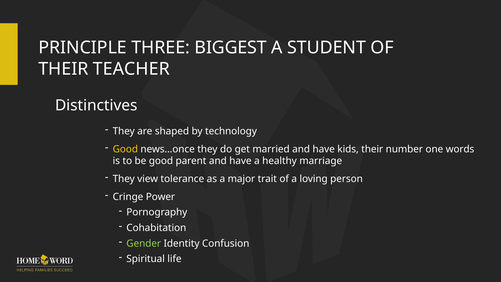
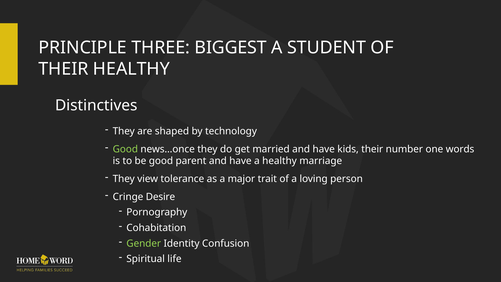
THEIR TEACHER: TEACHER -> HEALTHY (131, 69)
Good colour: yellow -> light green (125, 149)
Power: Power -> Desire (160, 197)
